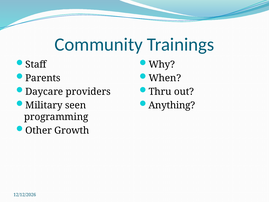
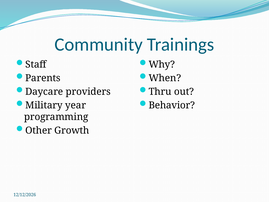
seen: seen -> year (76, 105)
Anything: Anything -> Behavior (172, 105)
